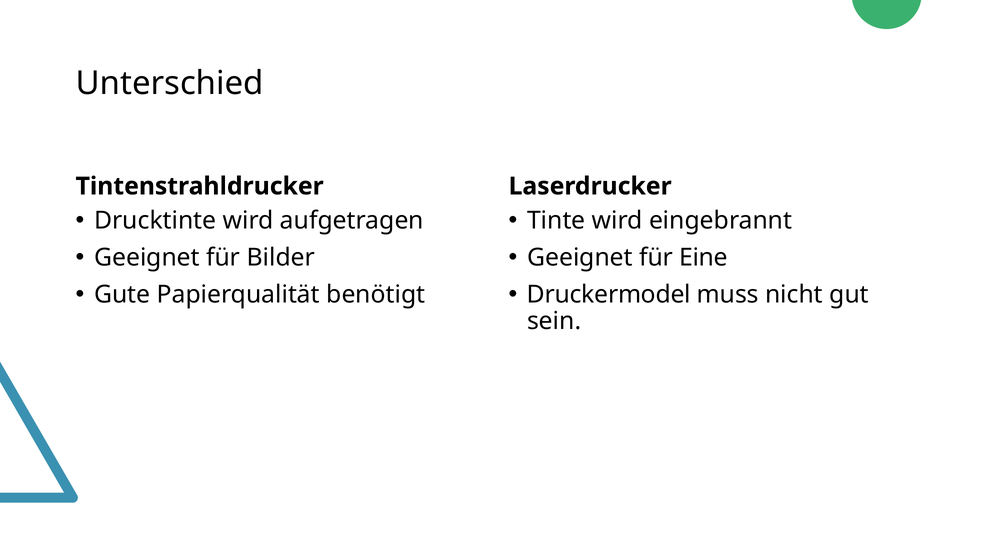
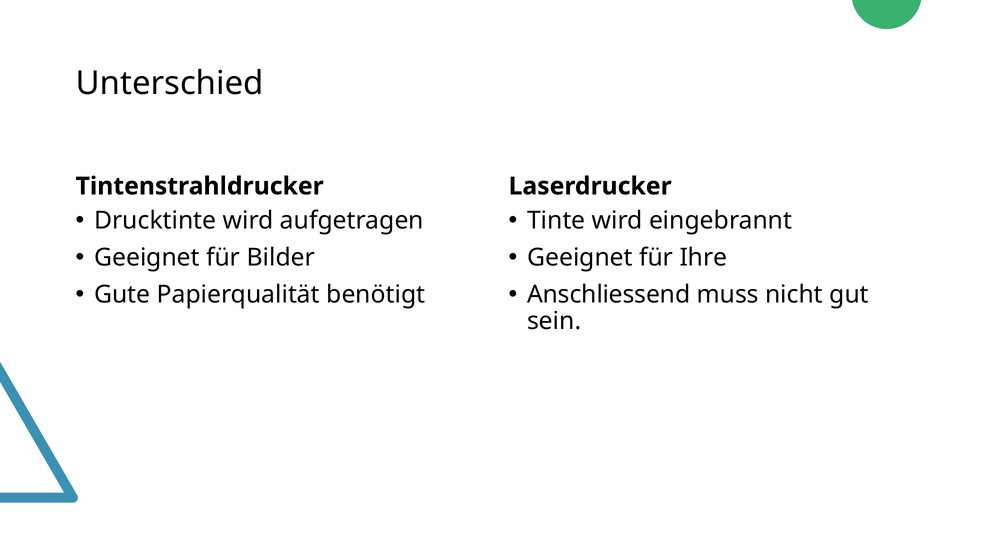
Eine: Eine -> Ihre (703, 257)
Druckermodel: Druckermodel -> Anschliessend (609, 294)
